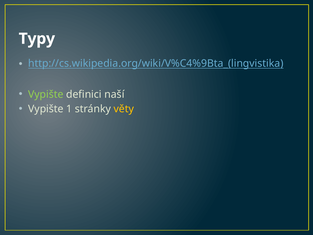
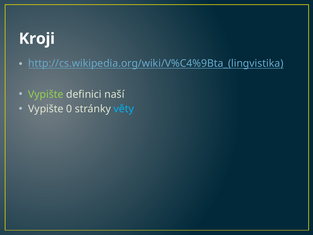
Typy: Typy -> Kroji (37, 39)
1: 1 -> 0 (69, 109)
věty colour: yellow -> light blue (124, 109)
